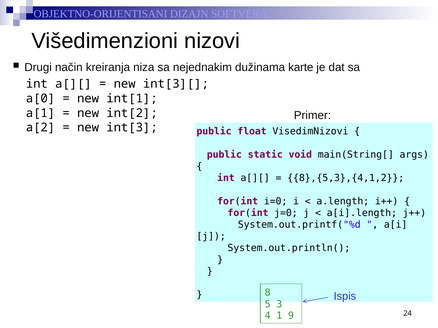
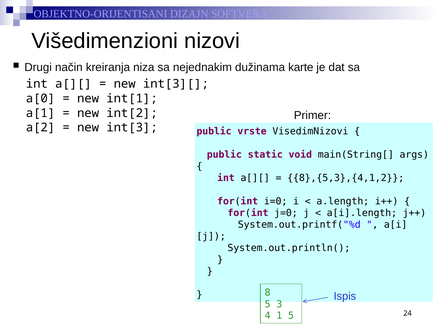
float: float -> vrste (252, 132)
1 9: 9 -> 5 (291, 316)
